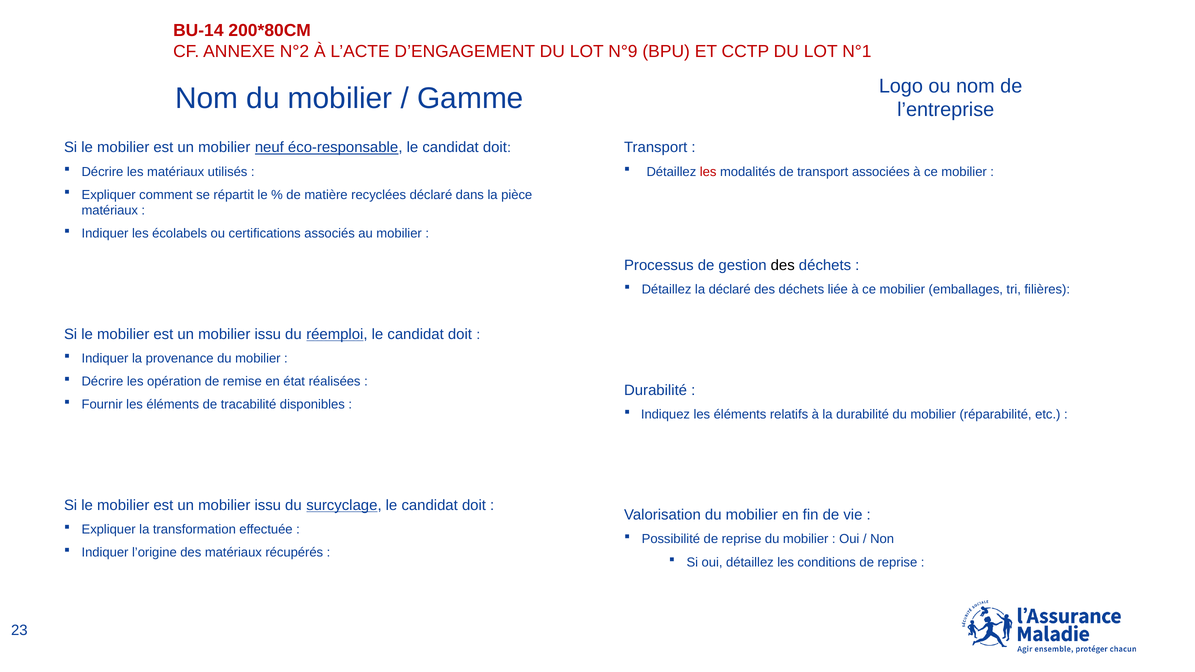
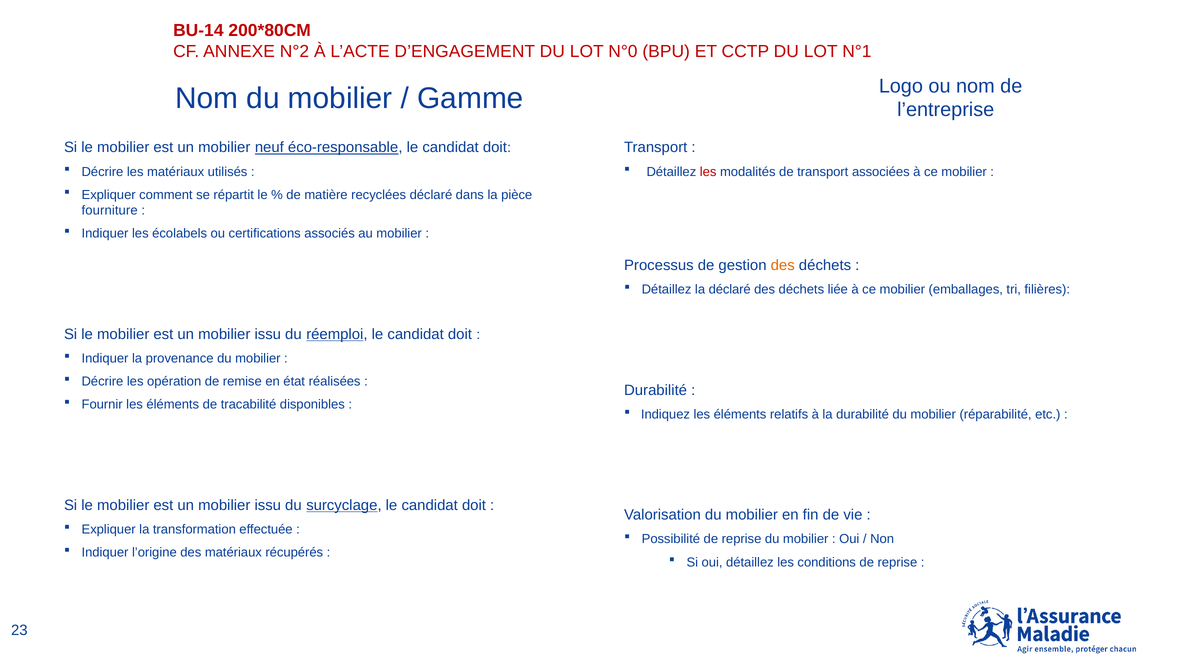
N°9: N°9 -> N°0 (623, 51)
matériaux: matériaux -> fourniture (110, 211)
des colour: black -> orange (783, 266)
